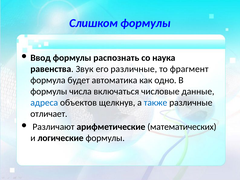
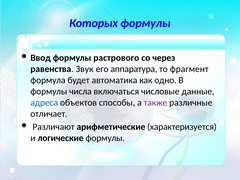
Слишком: Слишком -> Которых (94, 23)
распознать: распознать -> растрового (116, 58)
наука: наука -> через (164, 58)
его различные: различные -> аппаратура (134, 69)
щелкнув: щелкнув -> способы (117, 103)
также colour: blue -> purple (156, 103)
математических: математических -> характеризуется (182, 127)
